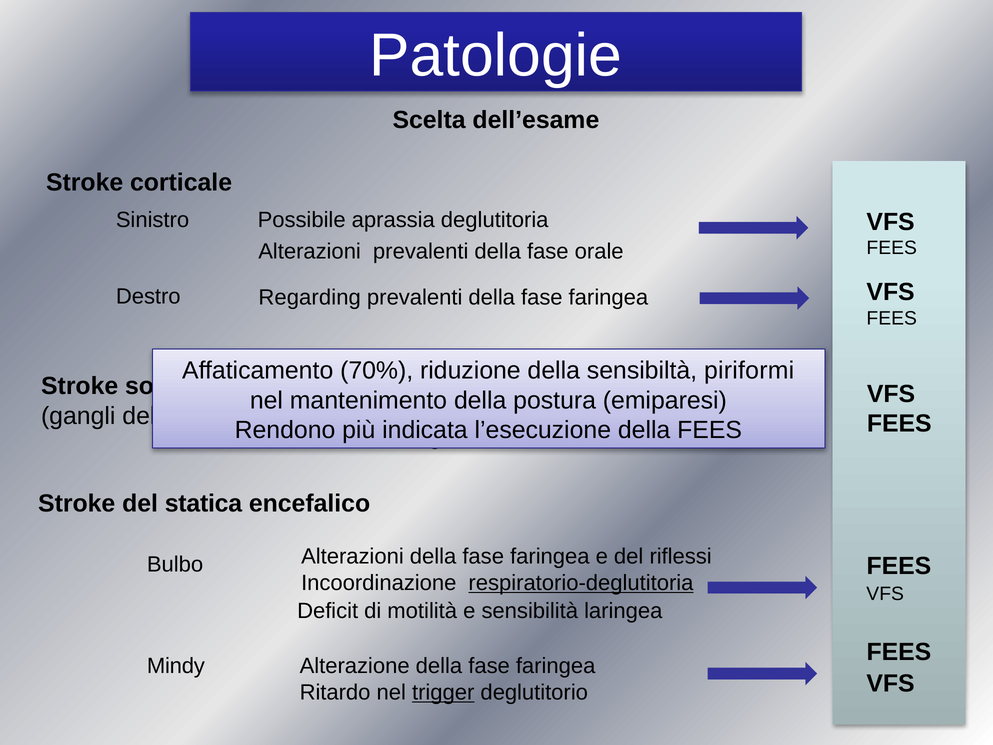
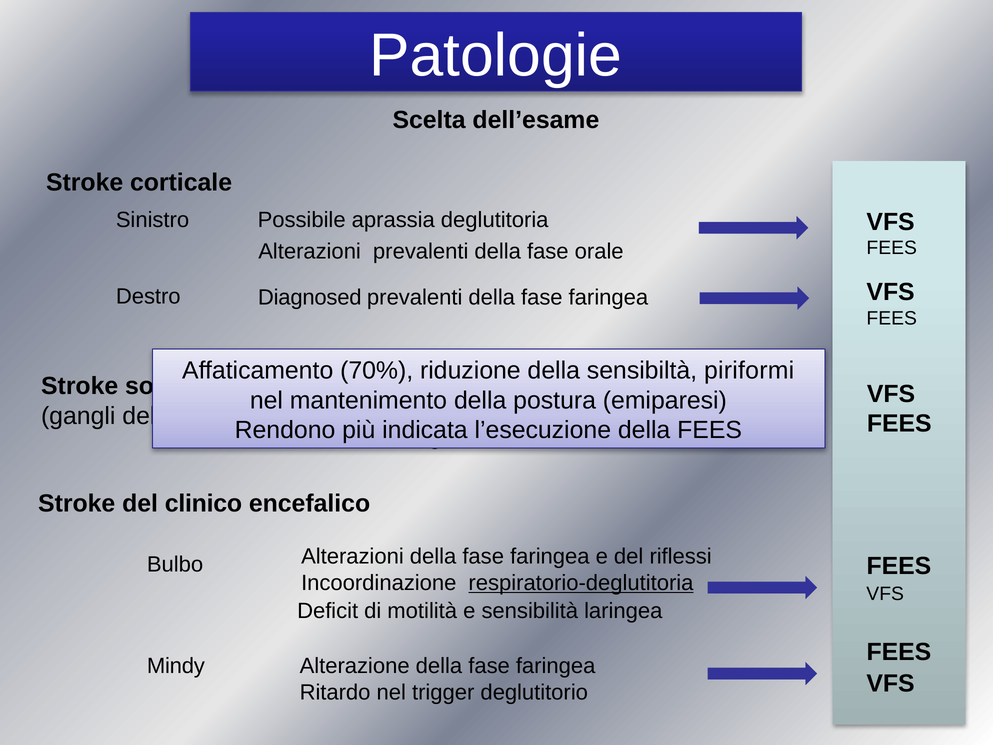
Regarding: Regarding -> Diagnosed (310, 297)
statica: statica -> clinico (203, 503)
trigger underline: present -> none (443, 692)
